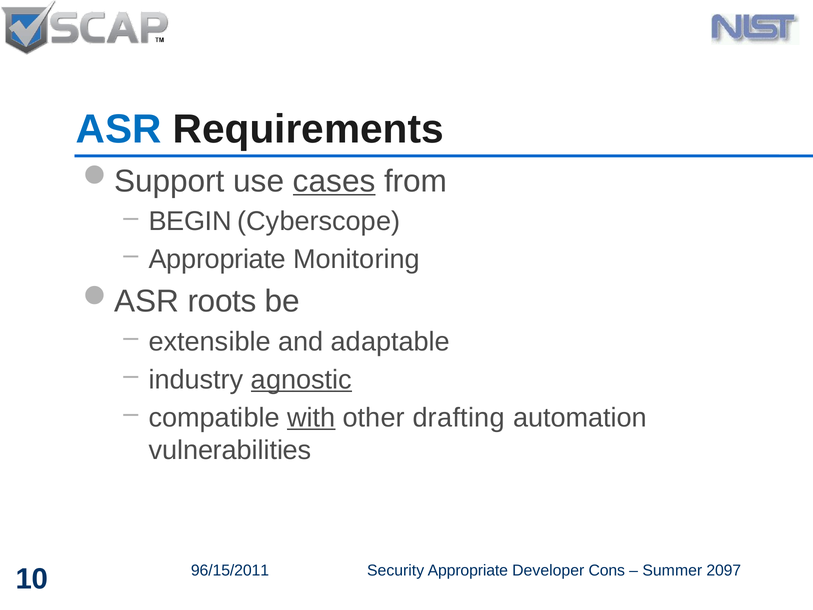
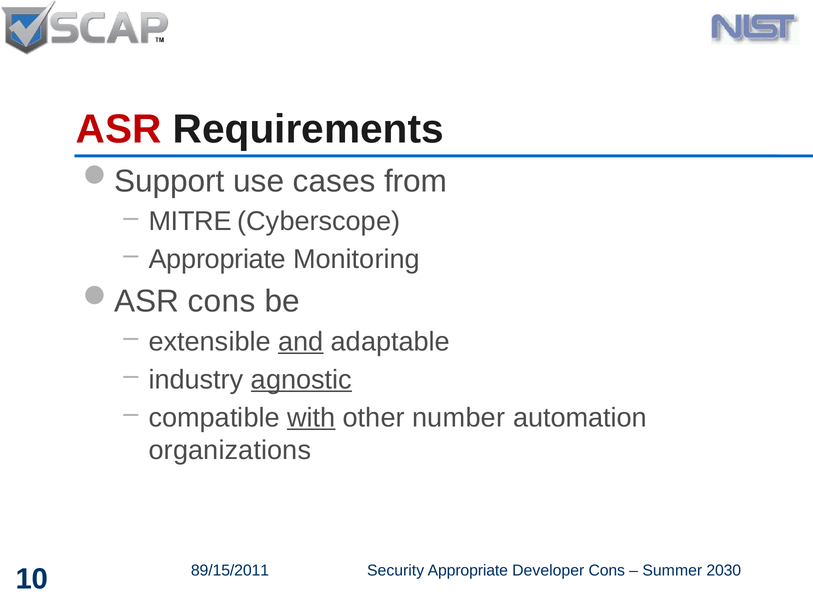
ASR colour: blue -> red (119, 130)
cases underline: present -> none (334, 181)
BEGIN: BEGIN -> MITRE (190, 221)
roots: roots -> cons (222, 301)
and underline: none -> present (301, 342)
drafting: drafting -> number (459, 417)
vulnerabilities: vulnerabilities -> organizations (230, 450)
96/15/2011: 96/15/2011 -> 89/15/2011 (230, 570)
2097: 2097 -> 2030 (724, 570)
